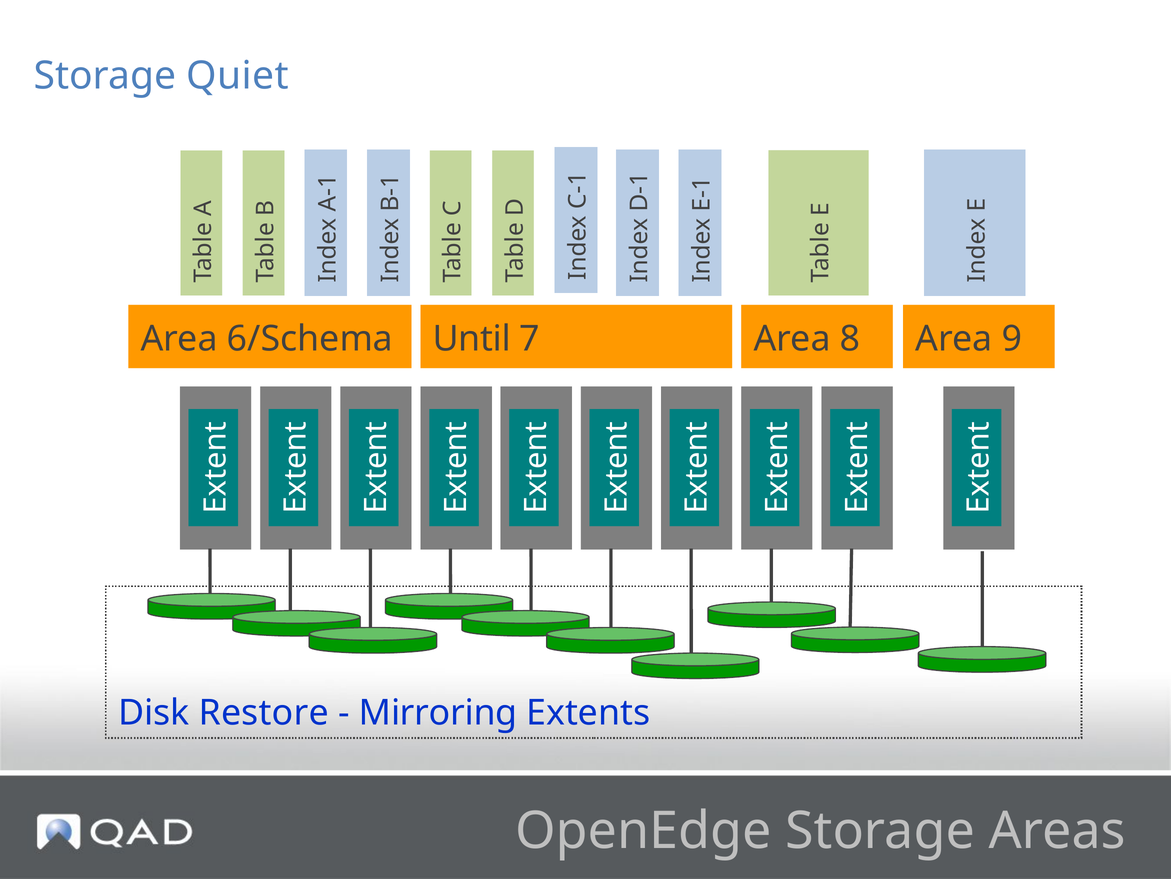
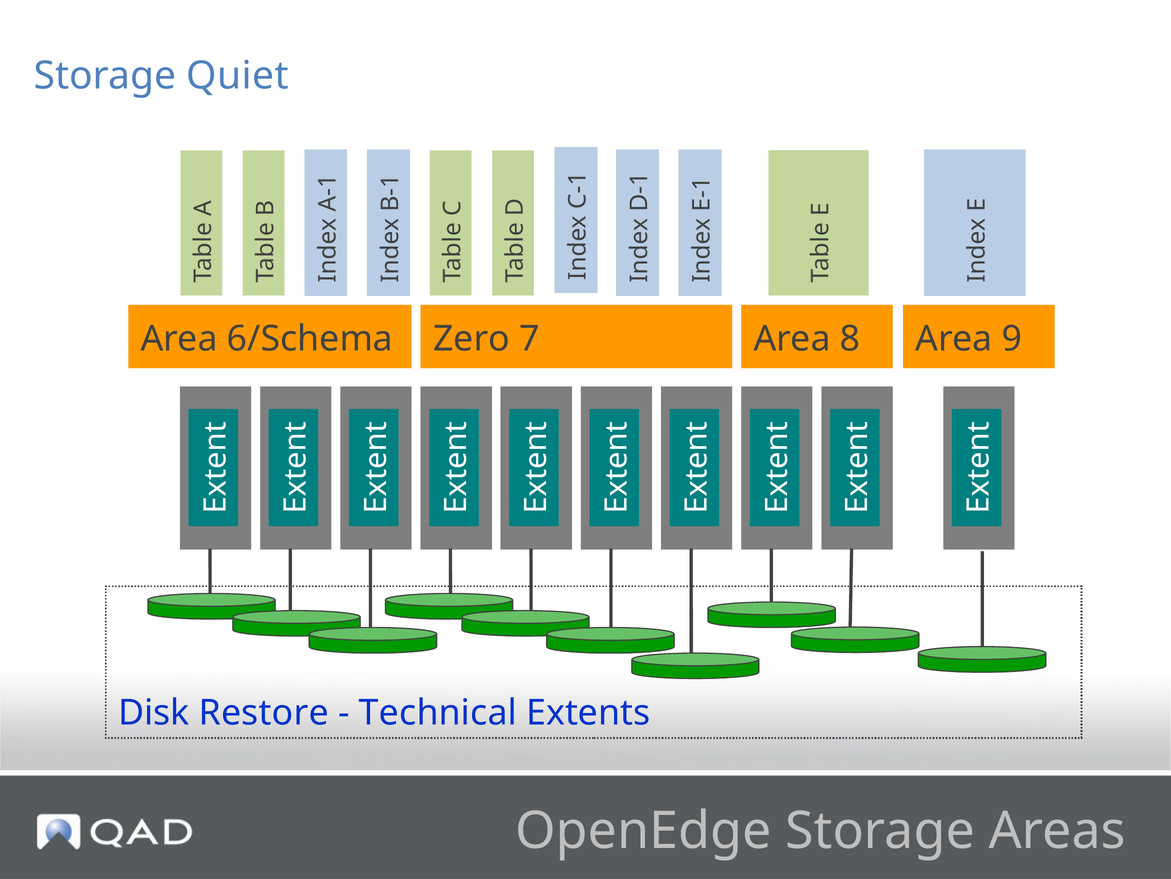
Until: Until -> Zero (472, 339)
Mirroring: Mirroring -> Technical (438, 712)
